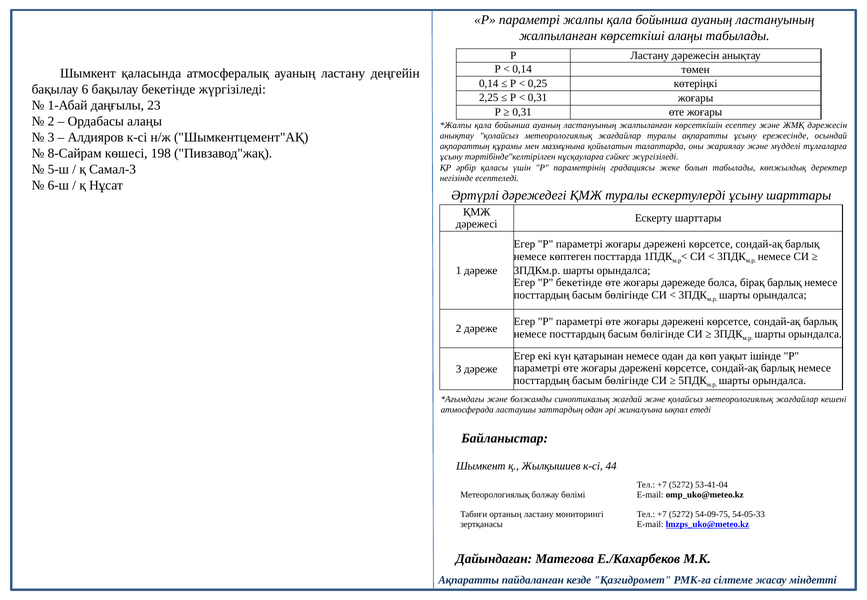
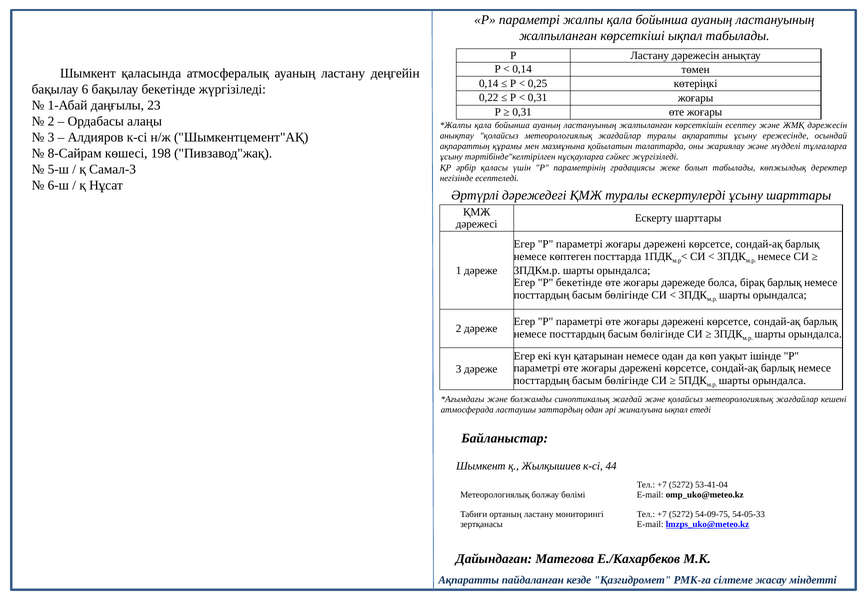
көрсеткіші алаңы: алаңы -> ықпал (685, 36)
2,25: 2,25 -> 0,22 (489, 98)
